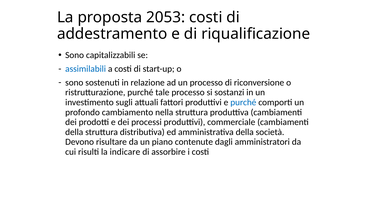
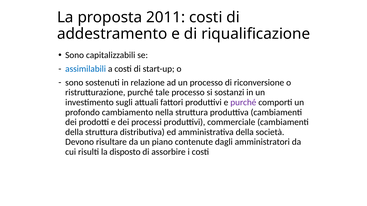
2053: 2053 -> 2011 (166, 17)
purché colour: blue -> purple (243, 103)
indicare: indicare -> disposto (125, 152)
